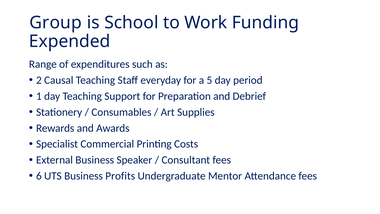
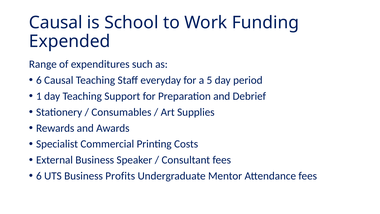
Group: Group -> Causal (56, 23)
2: 2 -> 6 (39, 80)
